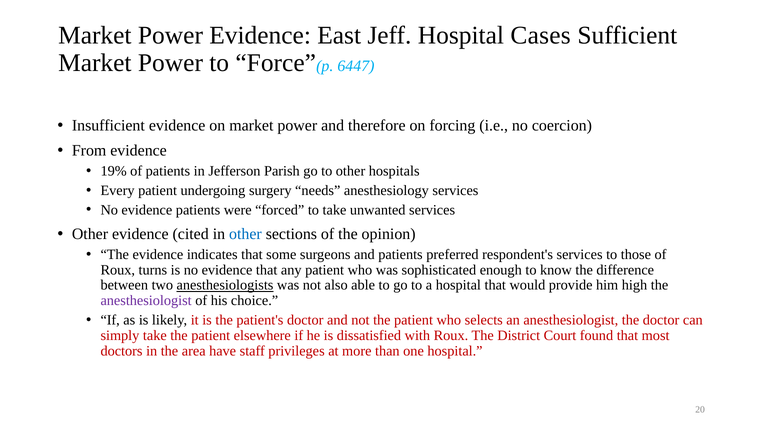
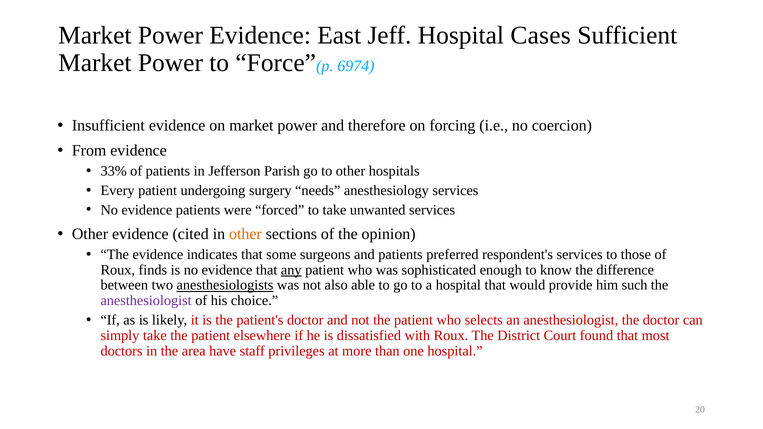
6447: 6447 -> 6974 (356, 66)
19%: 19% -> 33% (114, 171)
other colour: blue -> orange (245, 234)
turns: turns -> finds (153, 270)
any underline: none -> present (291, 270)
high: high -> such (635, 285)
